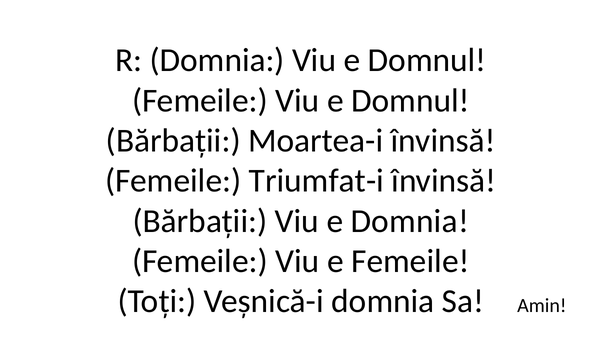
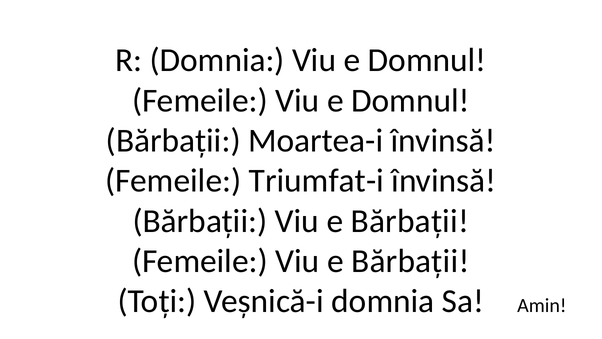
Bărbații Viu e Domnia: Domnia -> Bărbații (410, 221)
Femeile Viu e Femeile: Femeile -> Bărbații (410, 261)
